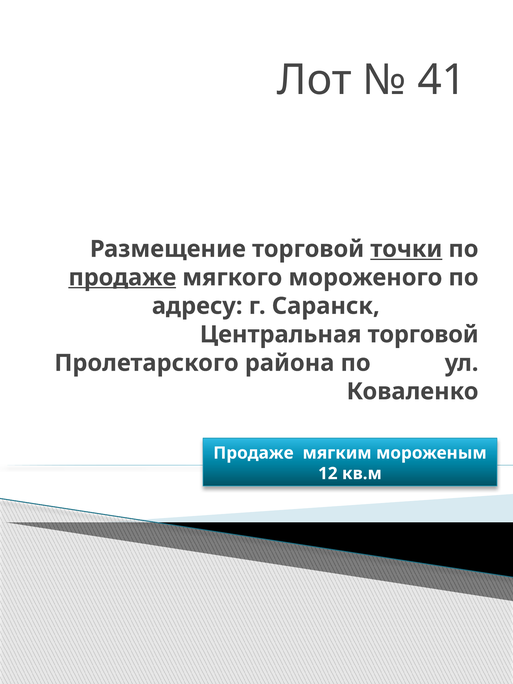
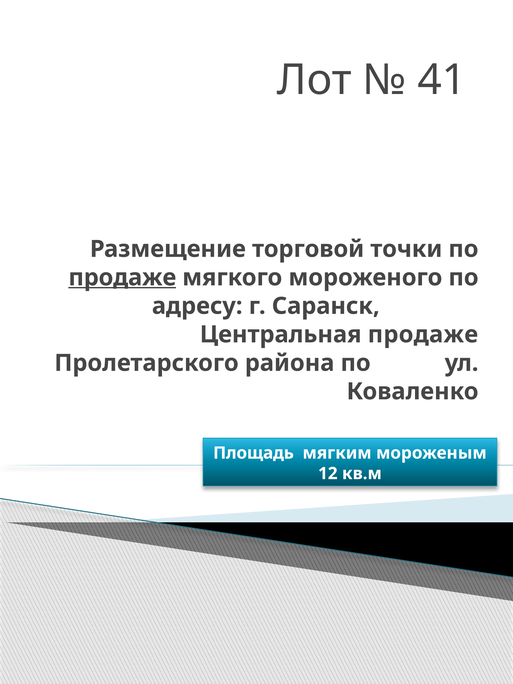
точки underline: present -> none (406, 249)
Центральная торговой: торговой -> продаже (423, 335)
Продаже: Продаже -> Площадь (253, 453)
